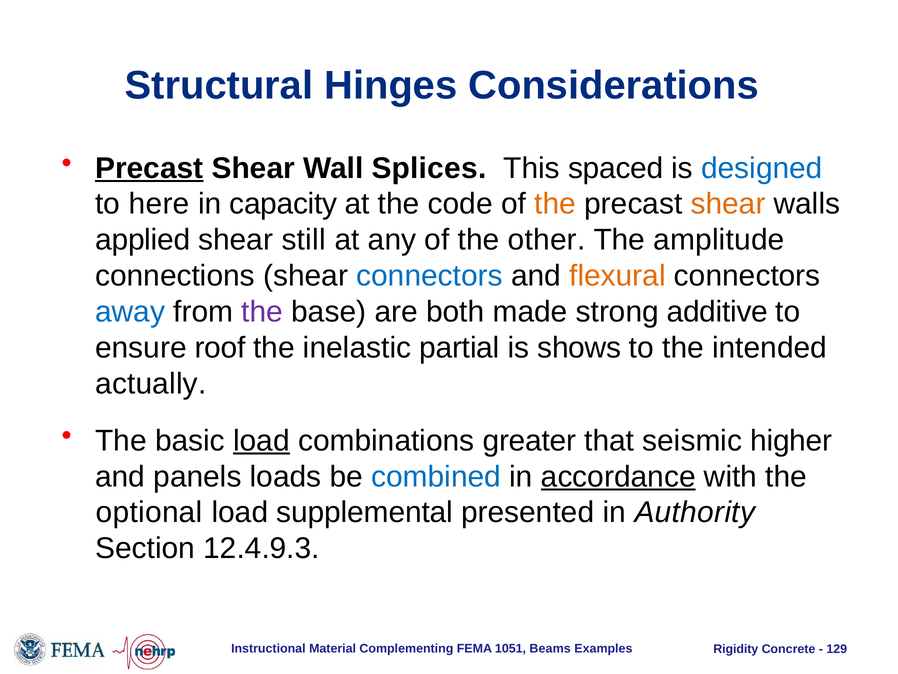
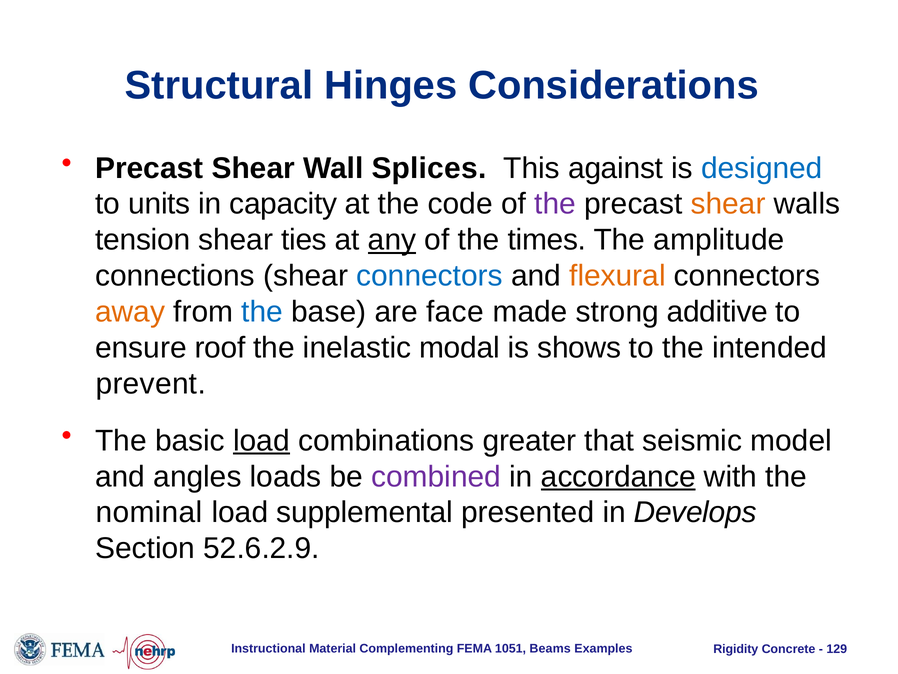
Precast underline: present -> none (149, 168)
spaced: spaced -> against (616, 168)
here: here -> units (159, 204)
the colour: orange -> purple (555, 204)
applied: applied -> tension (143, 240)
still: still -> ties (304, 240)
any underline: none -> present (392, 240)
other: other -> times (547, 240)
away colour: blue -> orange (130, 312)
the colour: purple -> blue (262, 312)
both: both -> face (455, 312)
partial: partial -> modal (459, 348)
actually: actually -> prevent (151, 384)
higher: higher -> model (791, 440)
panels: panels -> angles (197, 476)
combined colour: blue -> purple (436, 476)
optional: optional -> nominal (149, 512)
Authority: Authority -> Develops (695, 512)
12.4.9.3: 12.4.9.3 -> 52.6.2.9 (261, 548)
